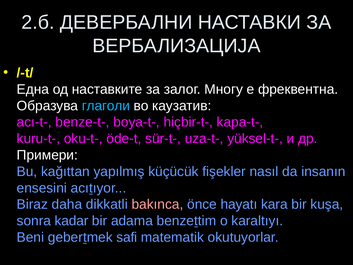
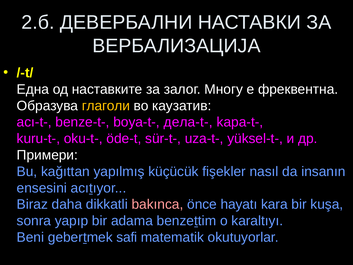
глаголи colour: light blue -> yellow (106, 106)
hiçbir-t-: hiçbir-t- -> дела-t- (188, 122)
kadar: kadar -> yapıp (72, 221)
